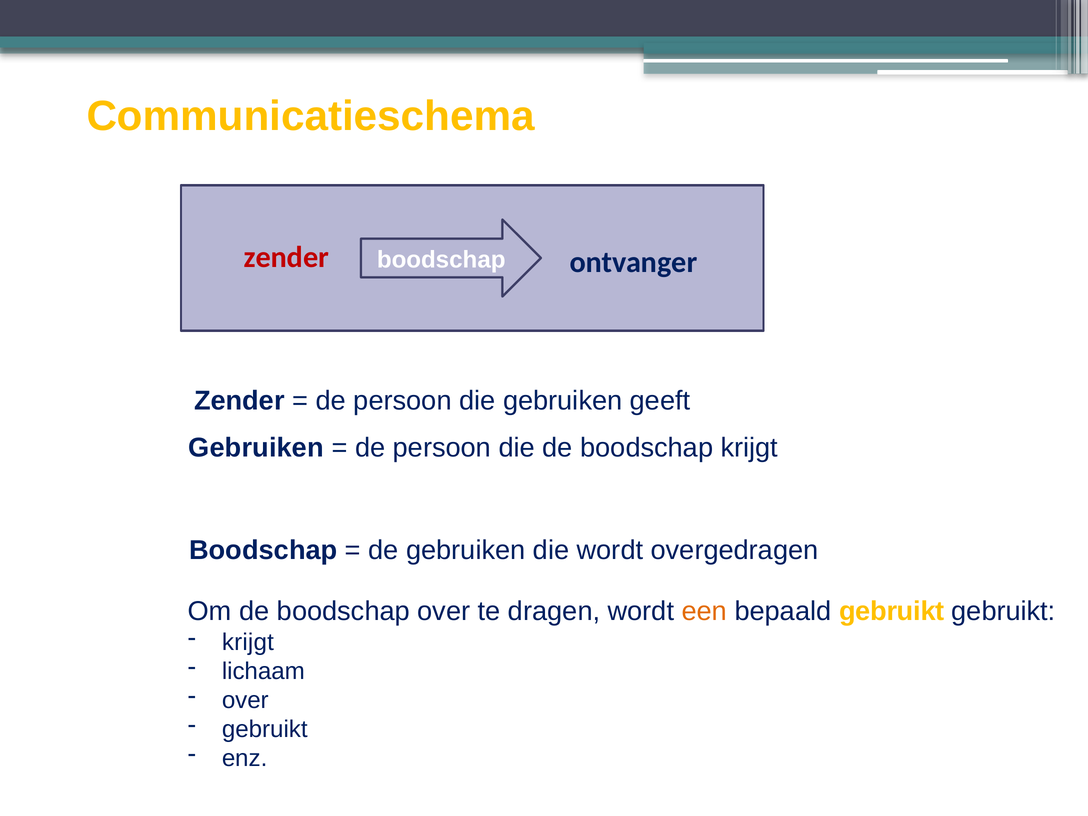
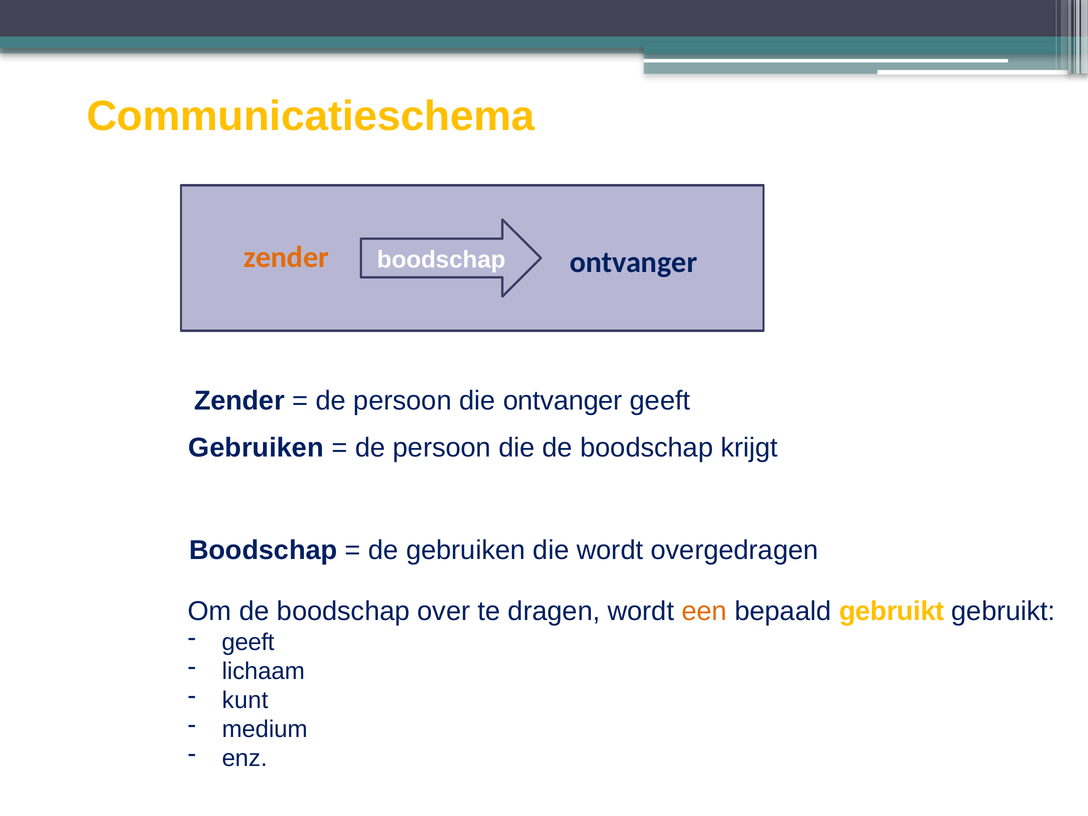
zender colour: red -> orange (286, 257)
die gebruiken: gebruiken -> ontvanger (563, 401)
krijgt: krijgt -> geeft (248, 642)
over: over -> kunt (245, 700)
gebruikt: gebruikt -> medium (265, 729)
